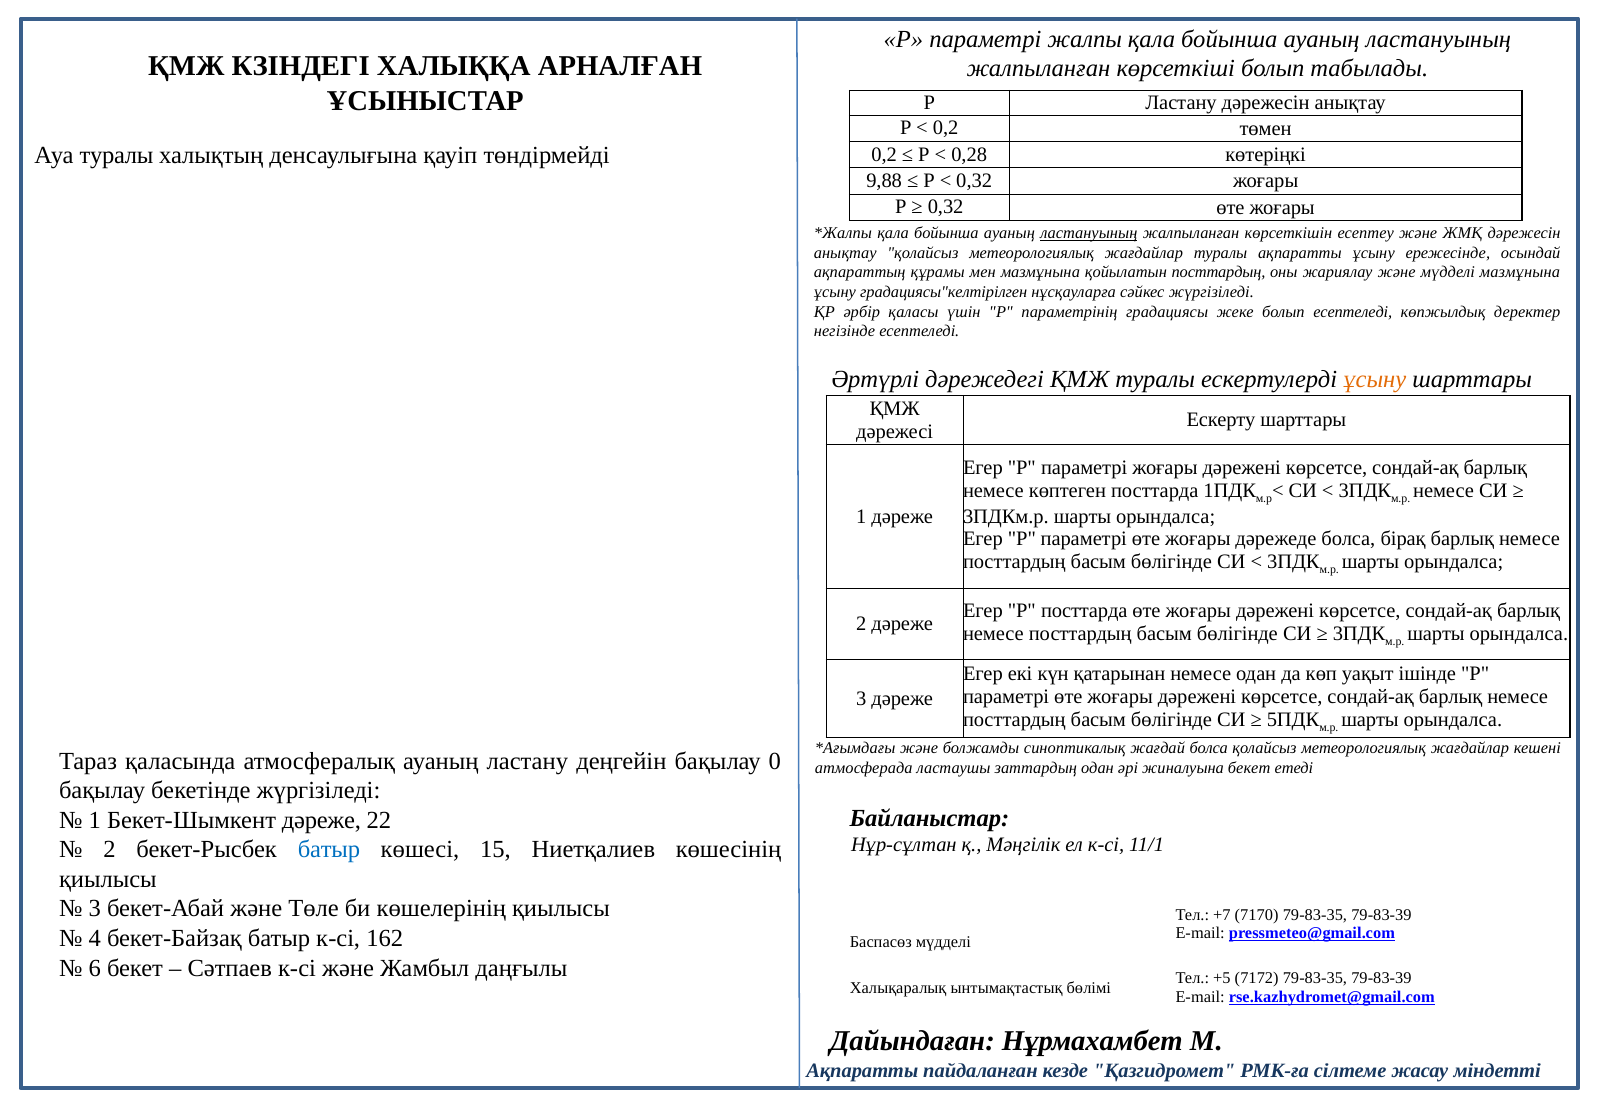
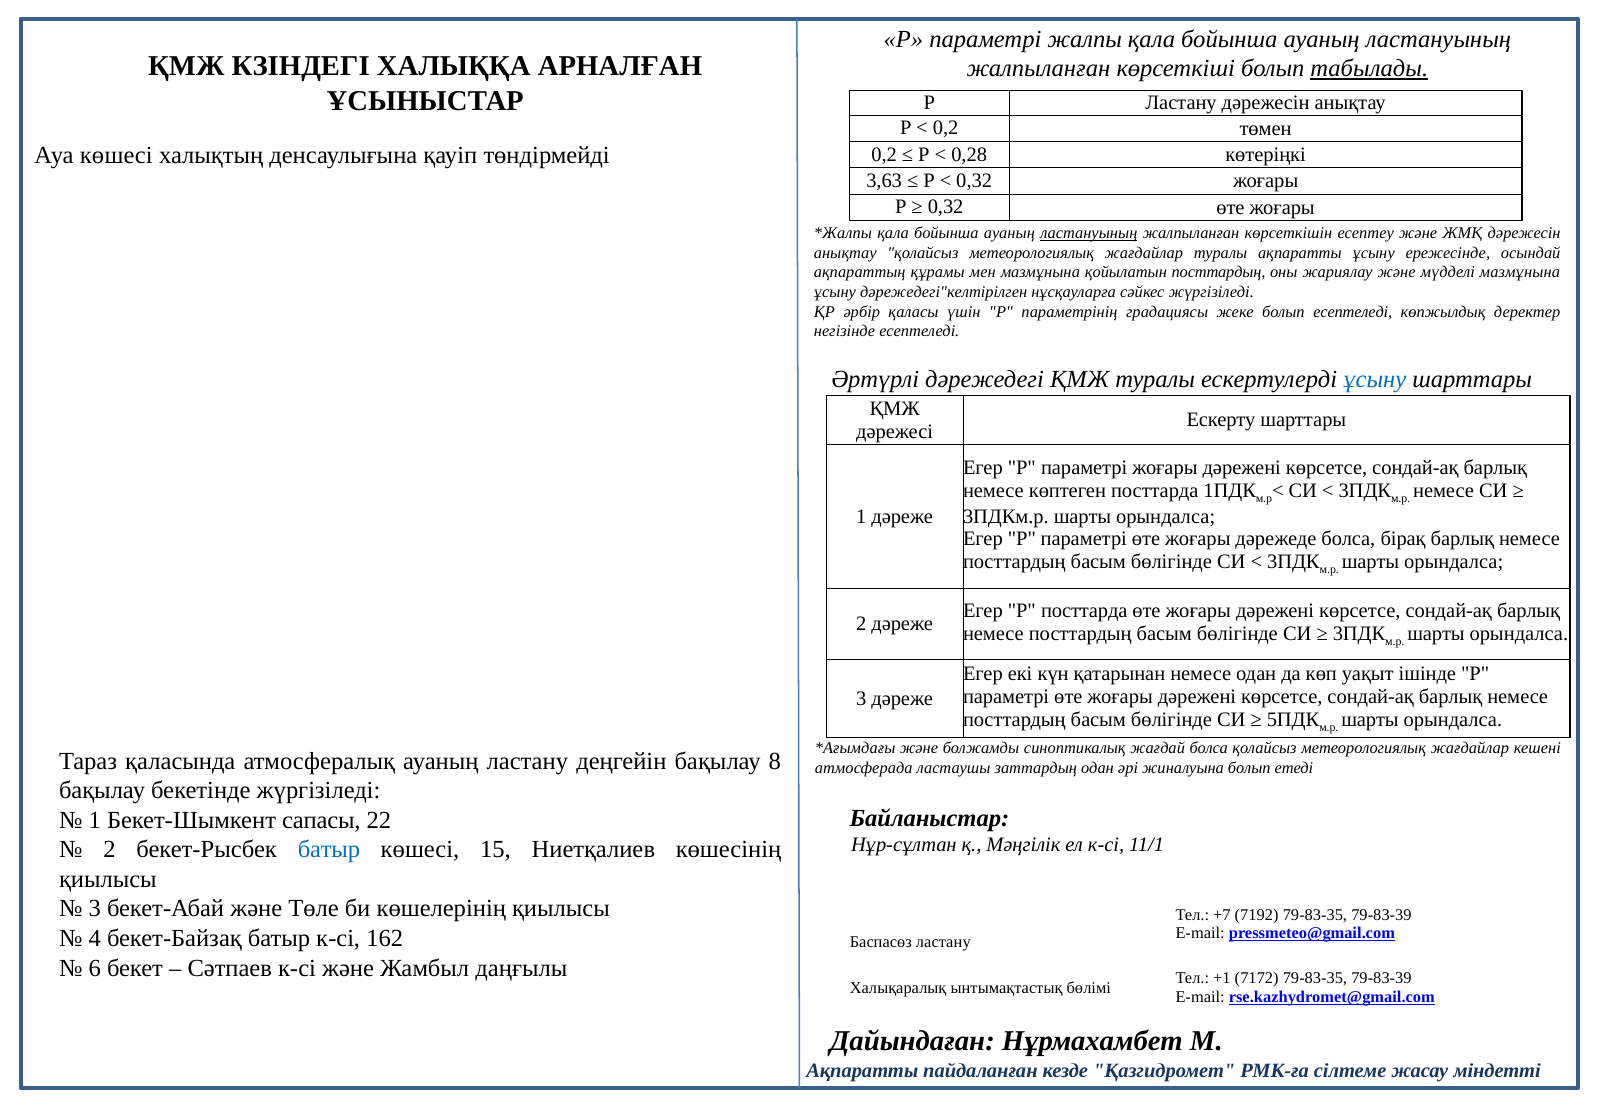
табылады underline: none -> present (1369, 69)
Ауа туралы: туралы -> көшесі (116, 155)
9,88: 9,88 -> 3,63 (884, 181)
градациясы"келтірілген: градациясы"келтірілген -> дәрежедегі"келтірілген (944, 292)
ұсыну colour: orange -> blue (1375, 379)
0: 0 -> 8 (775, 761)
жиналуына бекет: бекет -> болып (1249, 768)
Бекет-Шымкент дәреже: дәреже -> сапасы (321, 820)
7170: 7170 -> 7192 (1257, 915)
Баспасөз мүдделі: мүдделі -> ластану (943, 942)
+5: +5 -> +1 (1222, 979)
